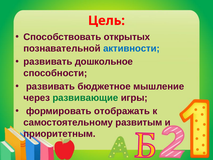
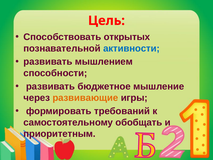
дошкольное: дошкольное -> мышлением (104, 62)
развивающие colour: green -> orange (85, 98)
отображать: отображать -> требований (122, 111)
развитым: развитым -> обобщать (139, 122)
